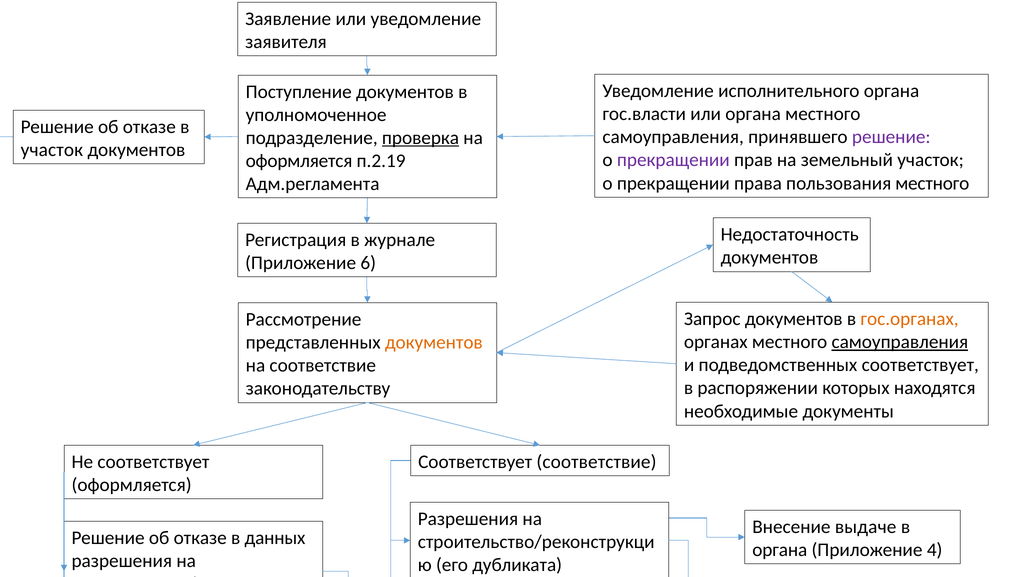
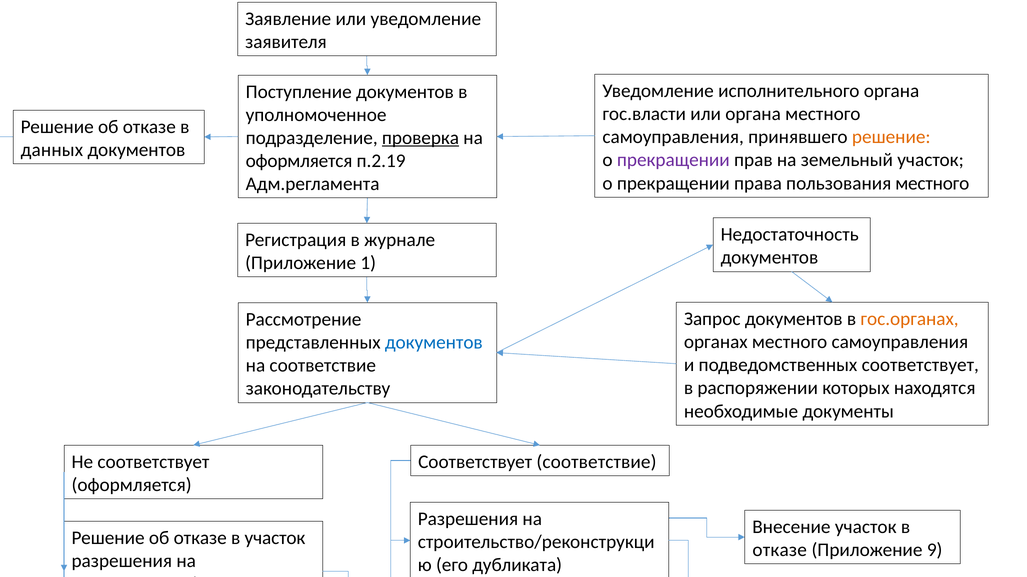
решение colour: purple -> orange (891, 137)
участок: участок -> данных (52, 150)
6: 6 -> 1 (368, 263)
самоуправления underline: present -> none (900, 342)
документов colour: orange -> blue (434, 343)
Внесение выдаче: выдаче -> участок (866, 528)
в данных: данных -> участок (275, 539)
органа: органа -> отказе (780, 551)
4: 4 -> 9 (935, 551)
